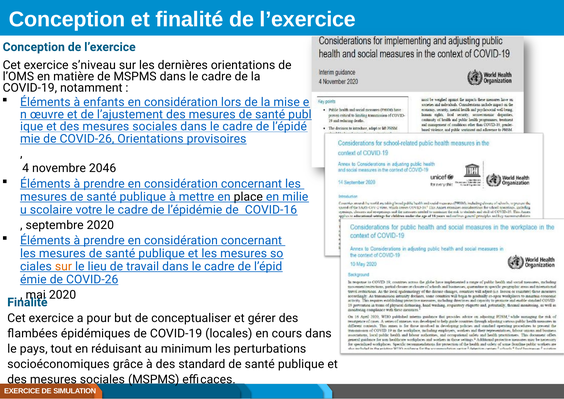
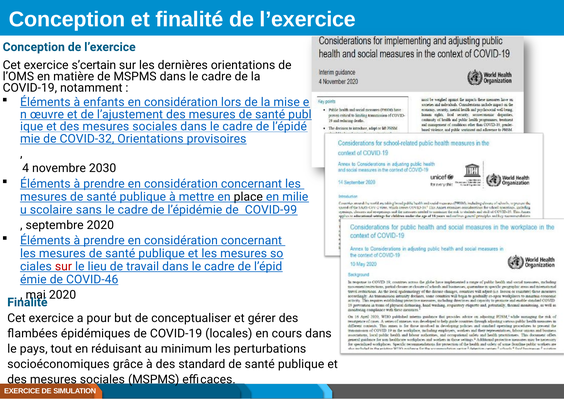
s’niveau: s’niveau -> s’certain (94, 65)
COVID-26: COVID-26 -> COVID-32 (87, 139)
2046: 2046 -> 2030 (103, 168)
votre: votre -> sans (89, 210)
COVID-16: COVID-16 -> COVID-99 (271, 210)
sur colour: orange -> red (63, 267)
COVID-26: COVID-26 -> COVID-46 (92, 280)
